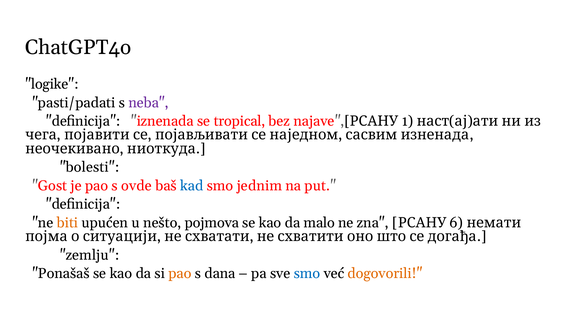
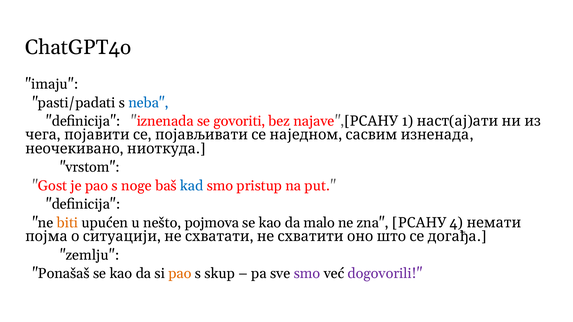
logike: logike -> imaju (52, 84)
neba colour: purple -> blue (149, 103)
tropical: tropical -> govoriti (240, 121)
bolesti: bolesti -> vrstom (90, 167)
ovde: ovde -> noge (137, 186)
jednim: jednim -> pristup (259, 186)
6: 6 -> 4 (456, 223)
dana: dana -> skup (220, 274)
smo colour: blue -> purple (307, 274)
dogovorili colour: orange -> purple (385, 274)
